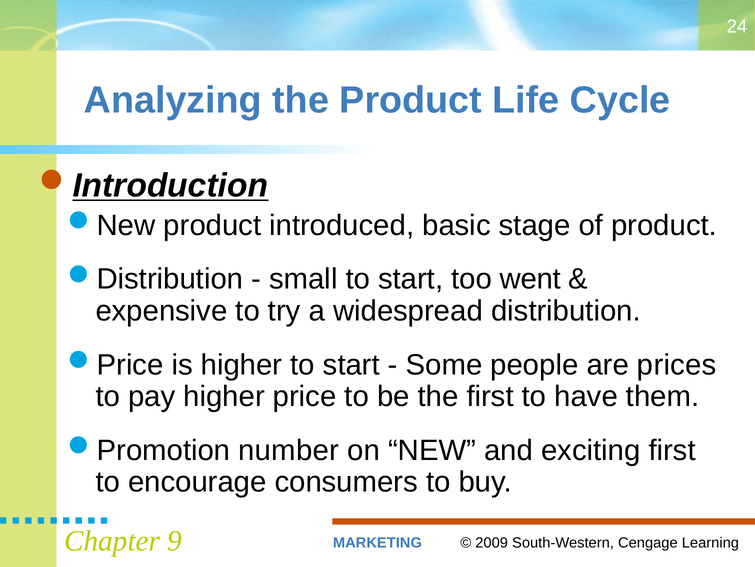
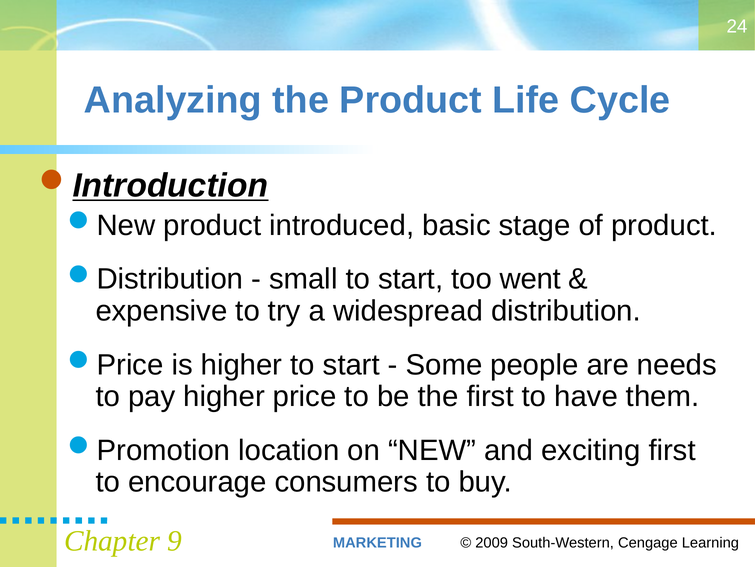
prices: prices -> needs (677, 364)
number: number -> location (289, 450)
